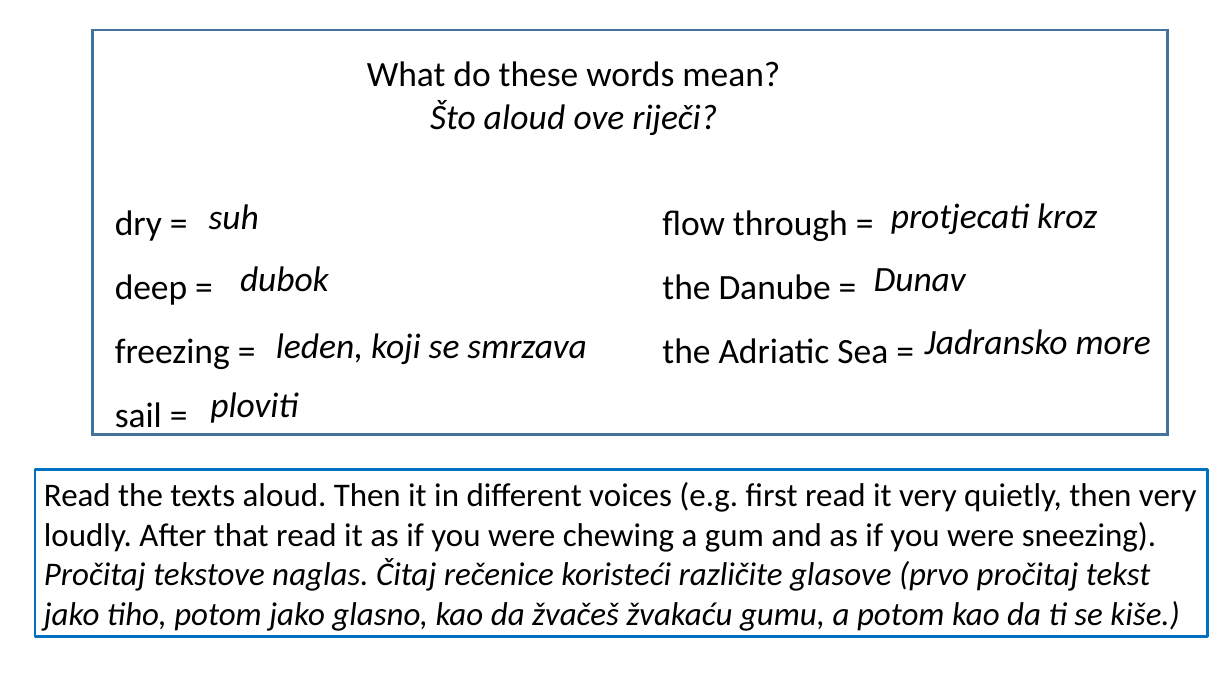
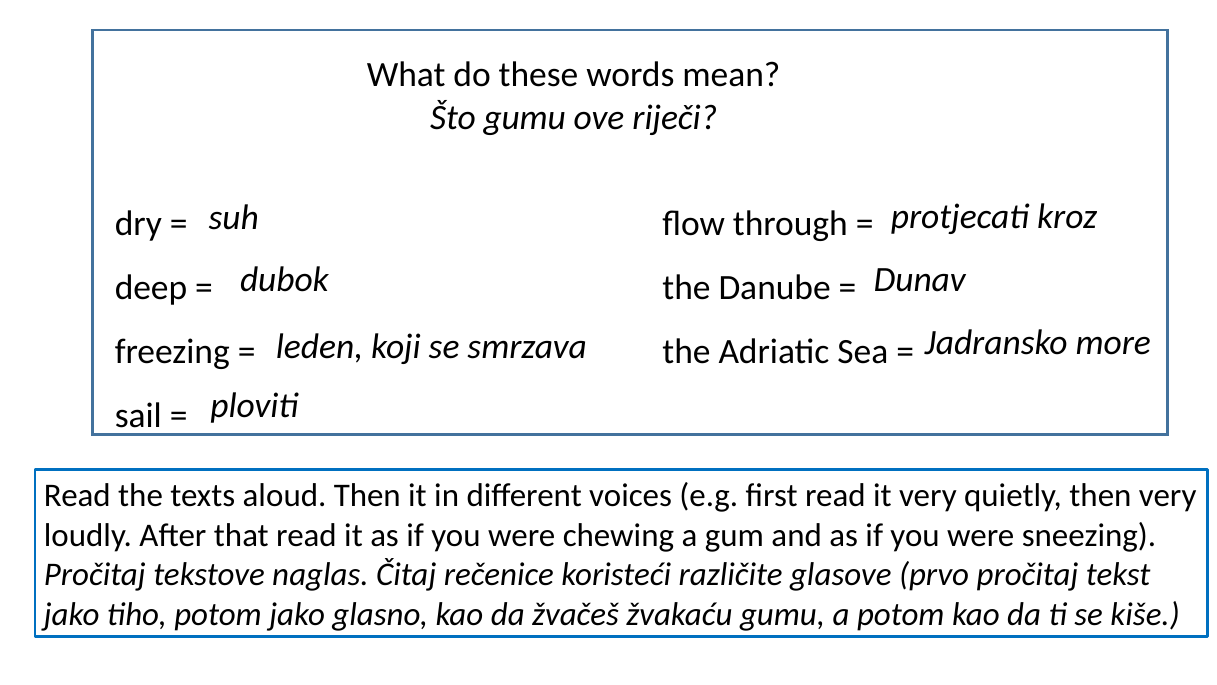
Što aloud: aloud -> gumu (525, 118)
